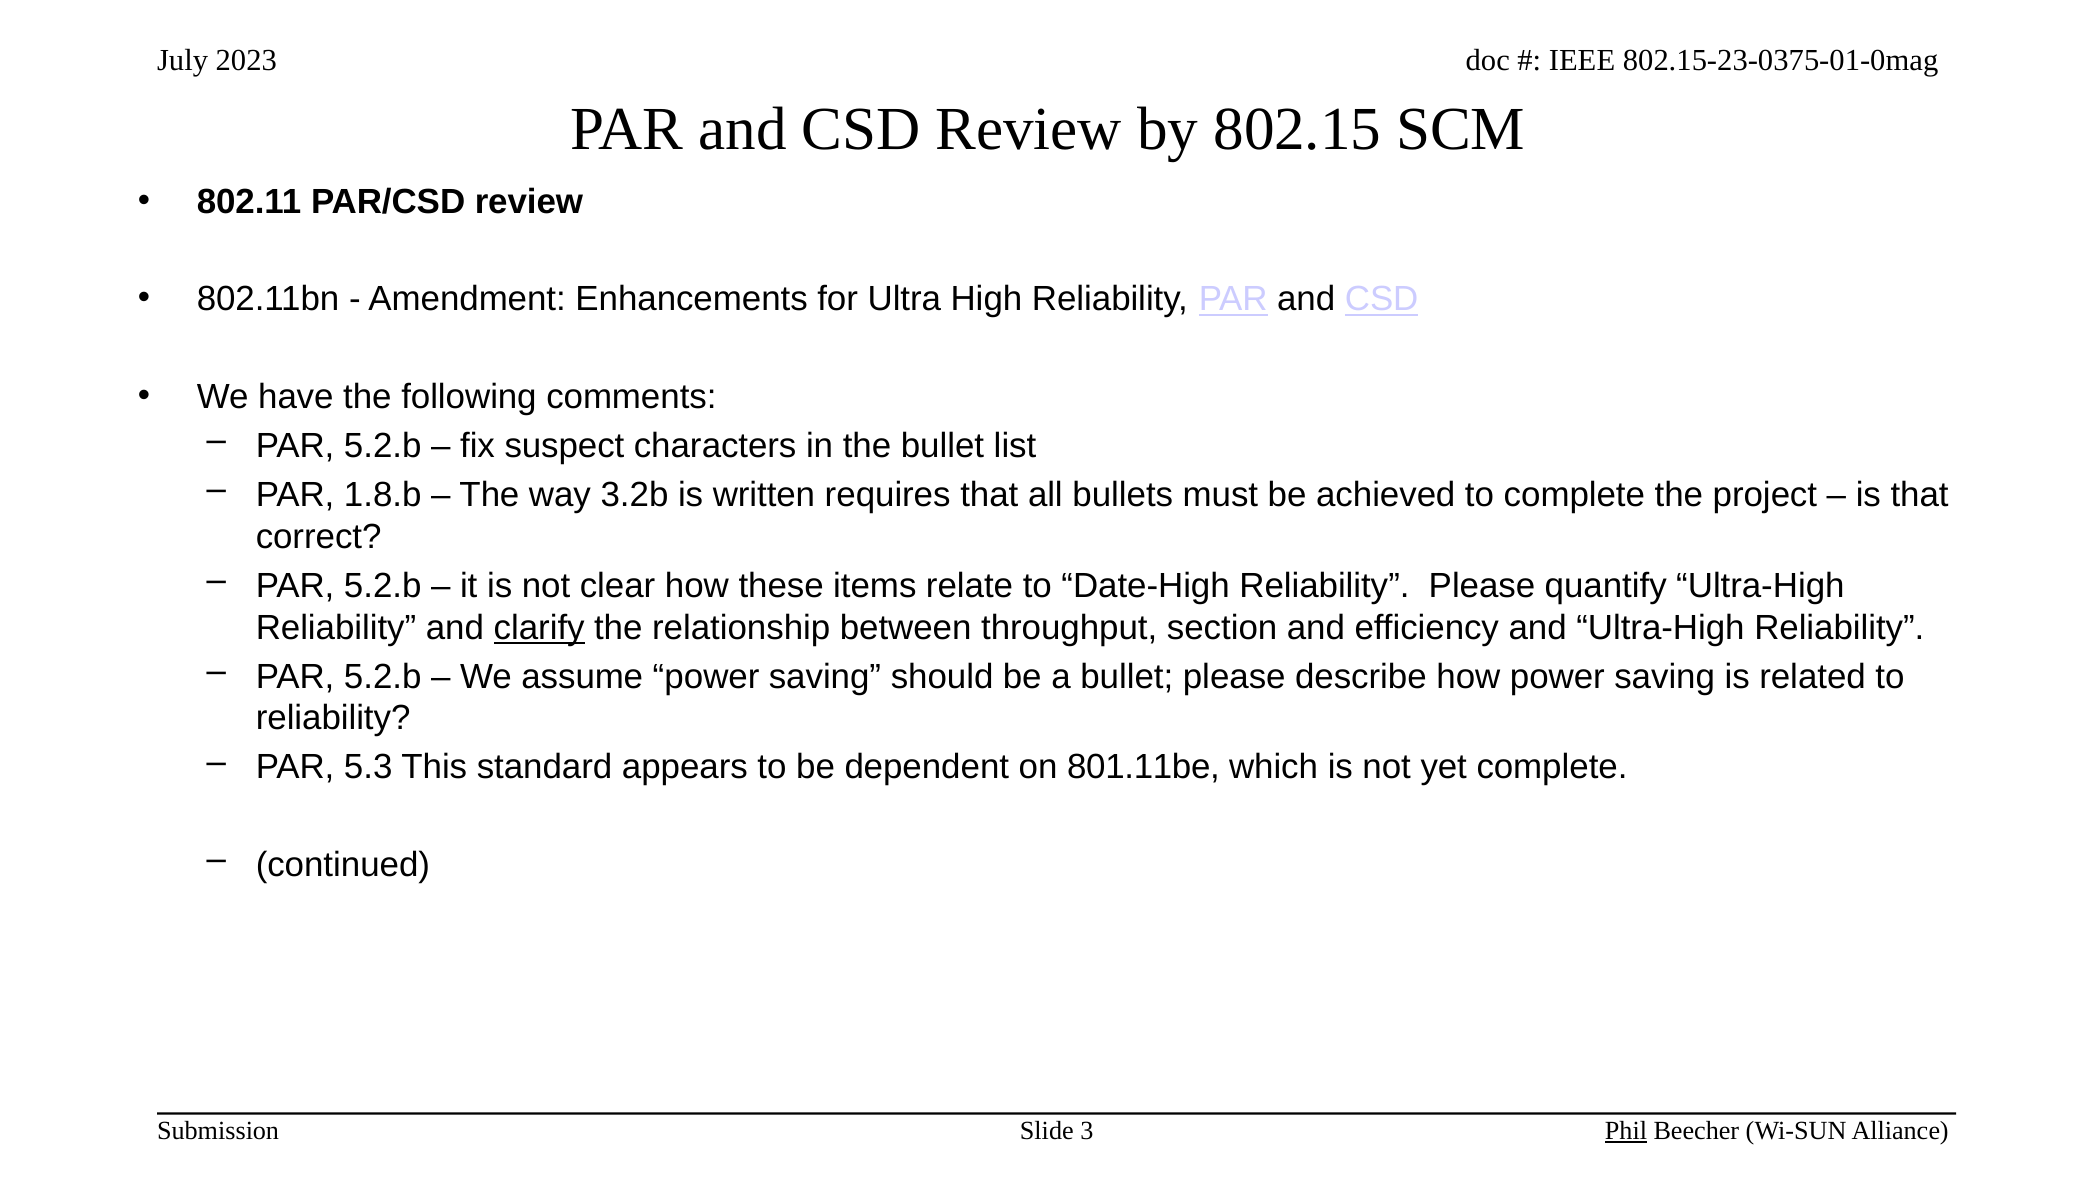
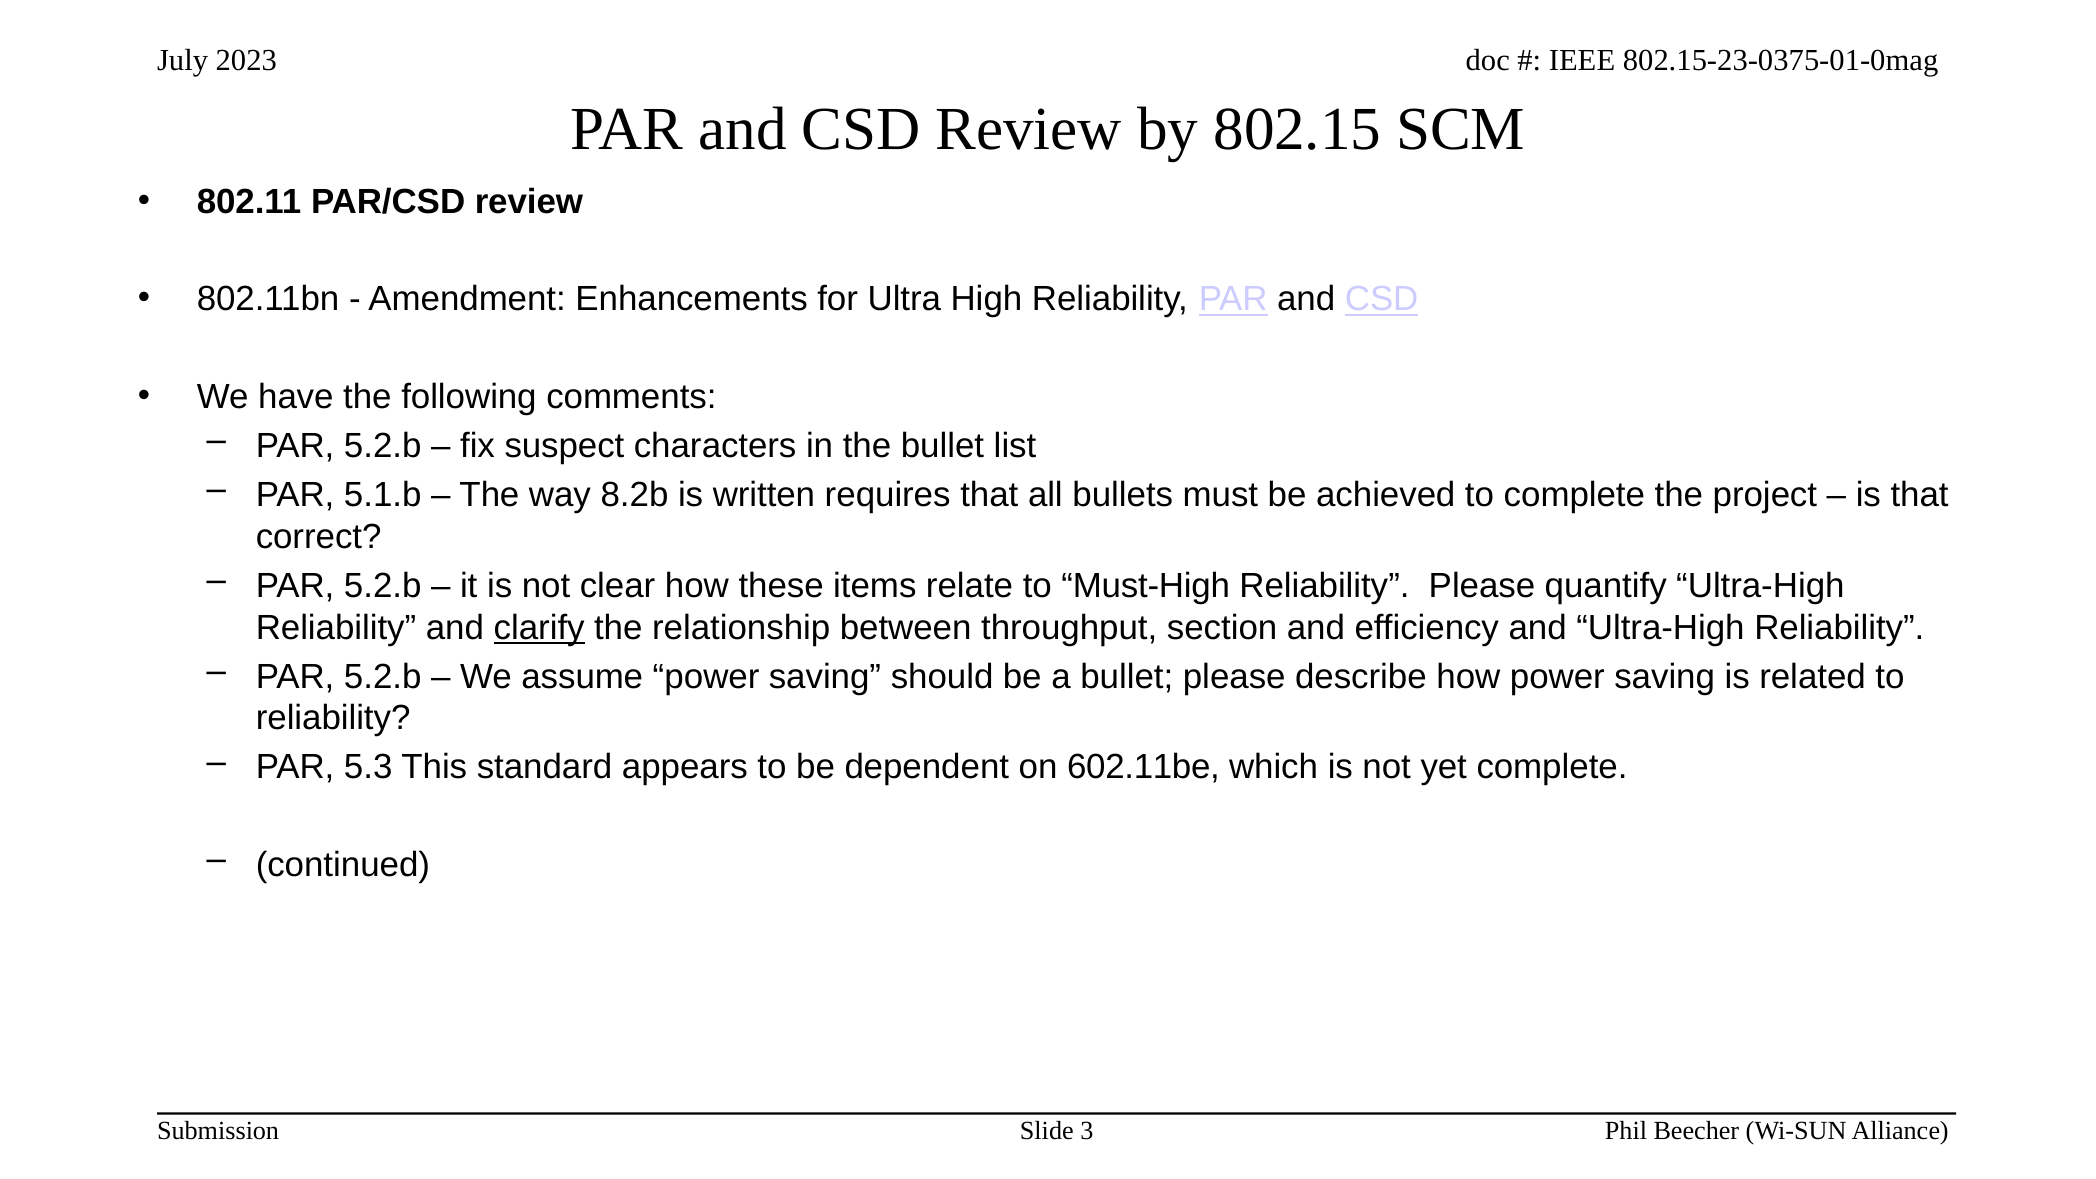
1.8.b: 1.8.b -> 5.1.b (383, 495)
3.2b: 3.2b -> 8.2b (635, 495)
Date-High: Date-High -> Must-High (1146, 586)
801.11be: 801.11be -> 602.11be (1143, 767)
Phil underline: present -> none (1626, 1131)
